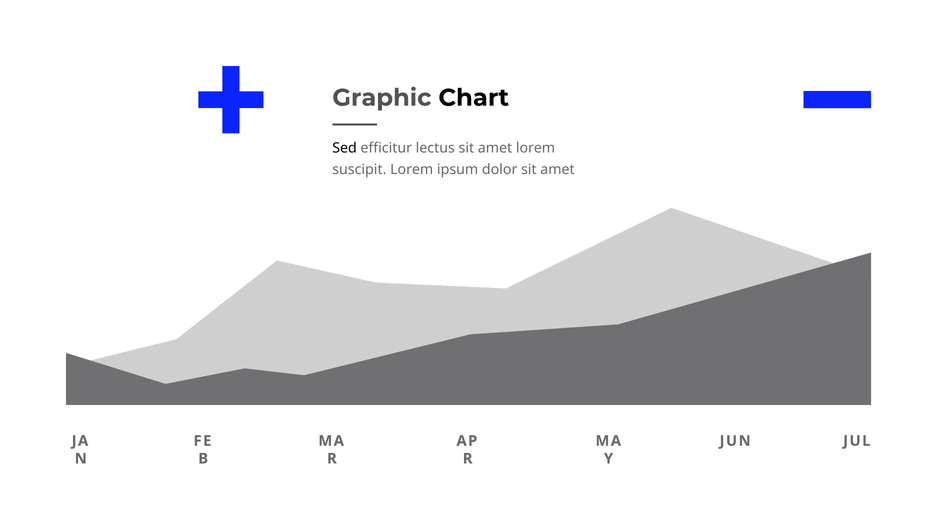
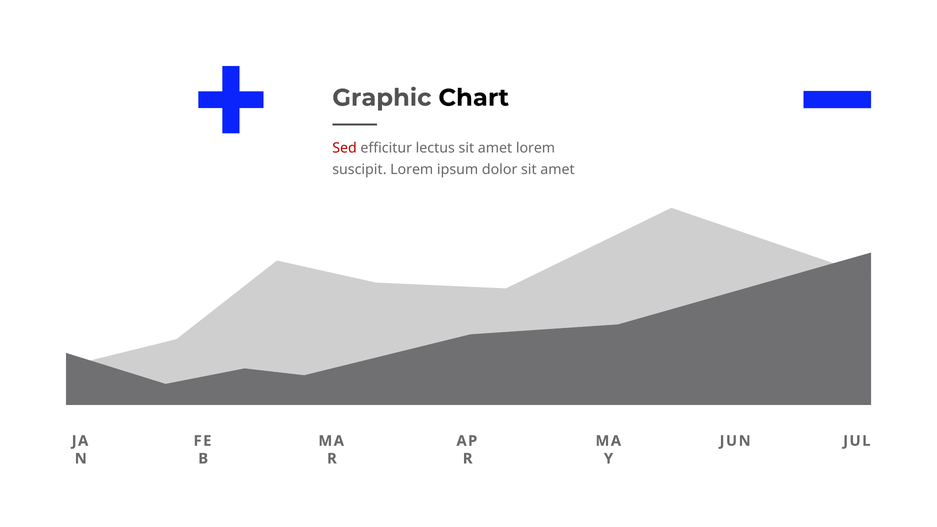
Sed colour: black -> red (345, 148)
